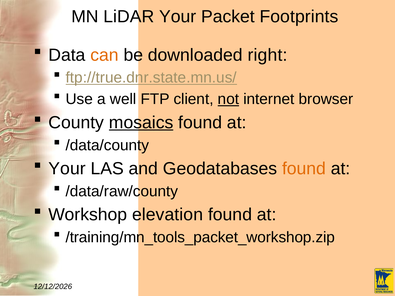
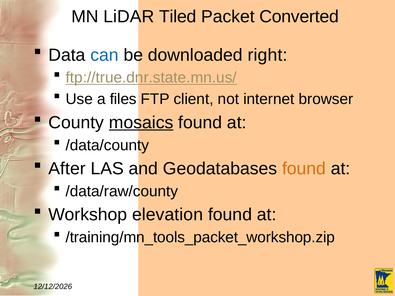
LiDAR Your: Your -> Tiled (178, 17)
Footprints: Footprints -> Converted (299, 17)
can colour: orange -> blue (105, 55)
well: well -> files (123, 99)
not underline: present -> none (228, 99)
Your: Your -> After (67, 169)
